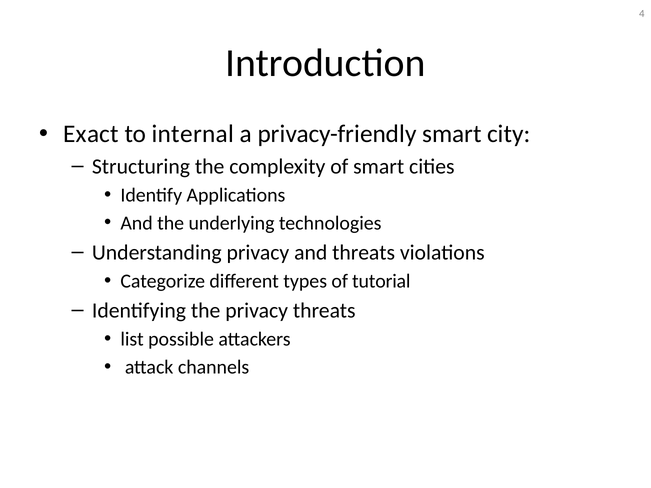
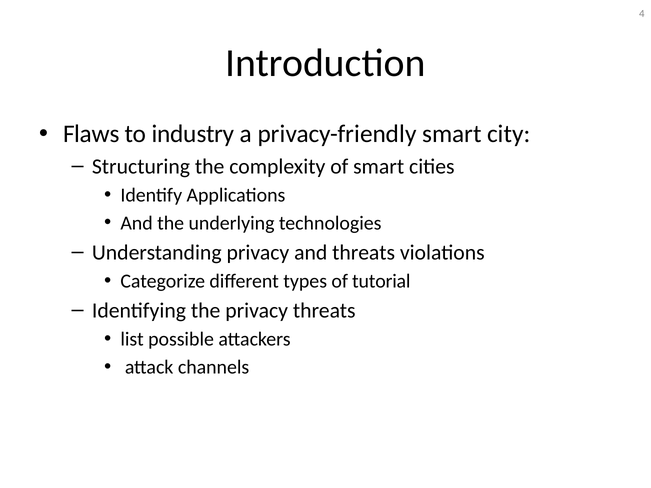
Exact: Exact -> Flaws (91, 134)
internal: internal -> industry (193, 134)
